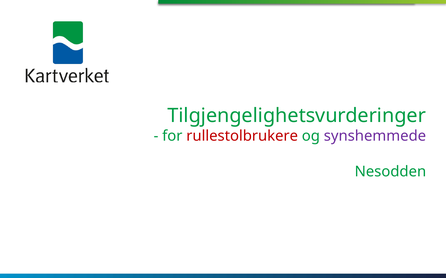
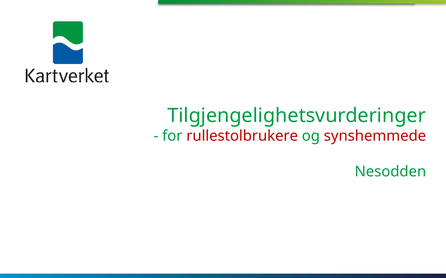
synshemmede colour: purple -> red (375, 136)
